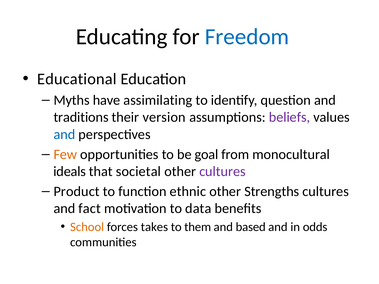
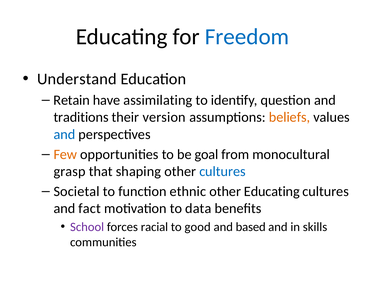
Educational: Educational -> Understand (77, 79)
Myths: Myths -> Retain (72, 100)
beliefs colour: purple -> orange (289, 117)
ideals: ideals -> grasp (70, 172)
societal: societal -> shaping (138, 172)
cultures colour: purple -> blue (222, 172)
Product: Product -> Societal (77, 192)
other Strengths: Strengths -> Educating (272, 192)
School colour: orange -> purple (87, 227)
takes: takes -> racial (154, 227)
them: them -> good (198, 227)
odds: odds -> skills (315, 227)
